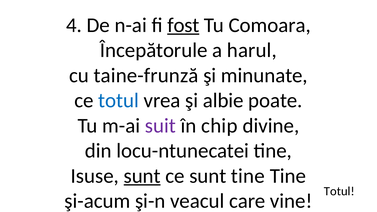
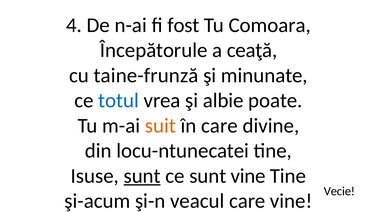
fost underline: present -> none (183, 25)
harul: harul -> ceaţă (252, 50)
suit colour: purple -> orange (160, 126)
în chip: chip -> care (219, 126)
sunt tine: tine -> vine (248, 176)
Totul: Totul -> Vecie (339, 191)
